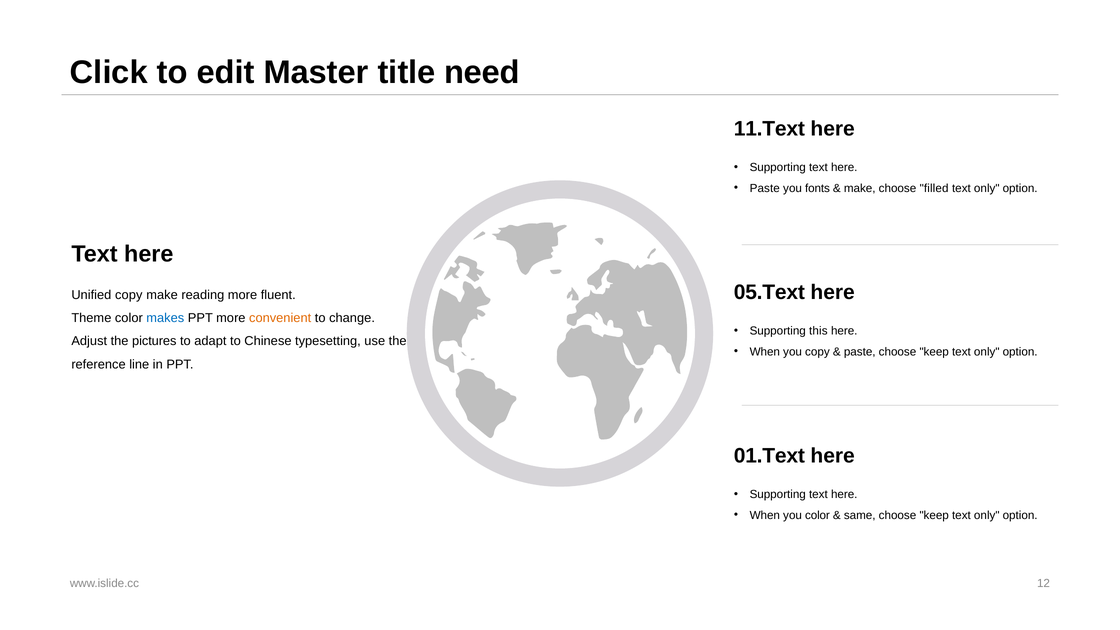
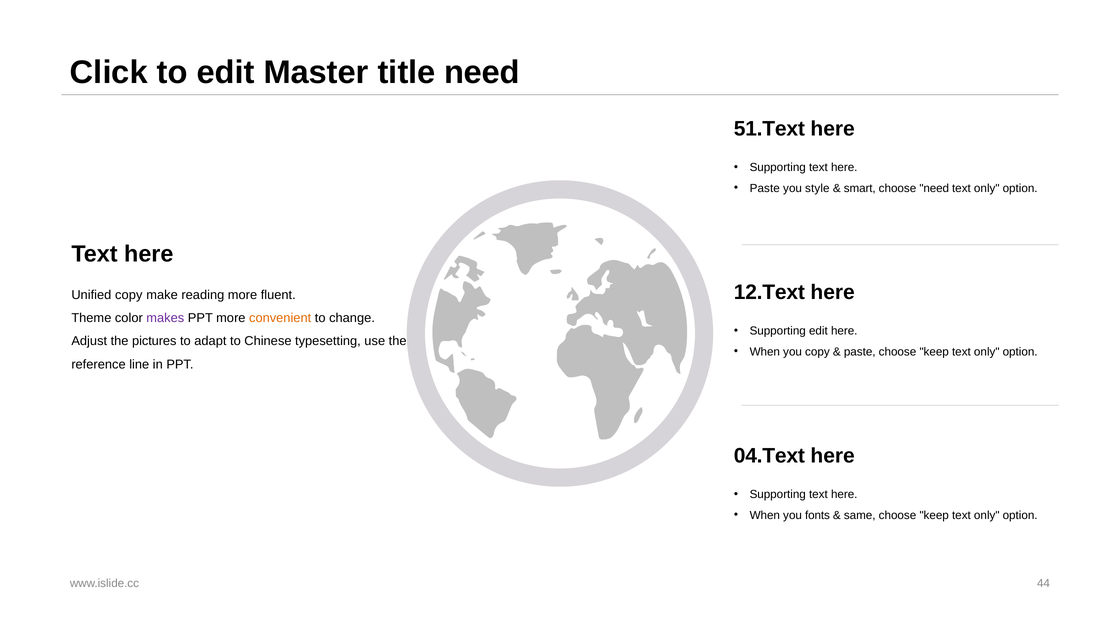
11.Text: 11.Text -> 51.Text (769, 129)
fonts: fonts -> style (817, 188)
make: make -> smart (860, 188)
choose filled: filled -> need (934, 188)
05.Text: 05.Text -> 12.Text (769, 292)
makes colour: blue -> purple (165, 318)
Supporting this: this -> edit (818, 331)
01.Text: 01.Text -> 04.Text (769, 456)
you color: color -> fonts (817, 515)
12: 12 -> 44 (1044, 584)
